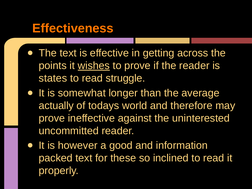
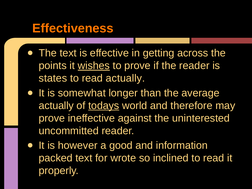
read struggle: struggle -> actually (125, 78)
todays underline: none -> present (104, 106)
these: these -> wrote (123, 158)
